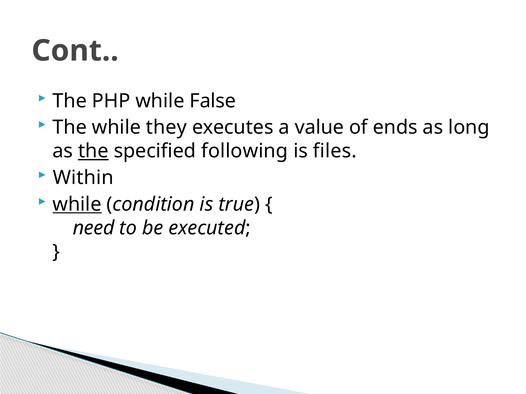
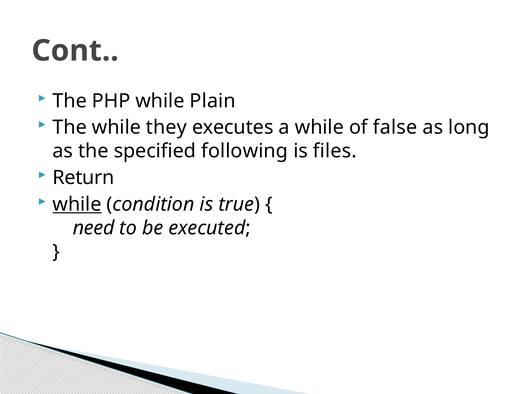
False: False -> Plain (213, 101)
a value: value -> while (319, 128)
ends: ends -> false (395, 128)
the underline: present -> none (93, 151)
Within: Within -> Return (83, 178)
